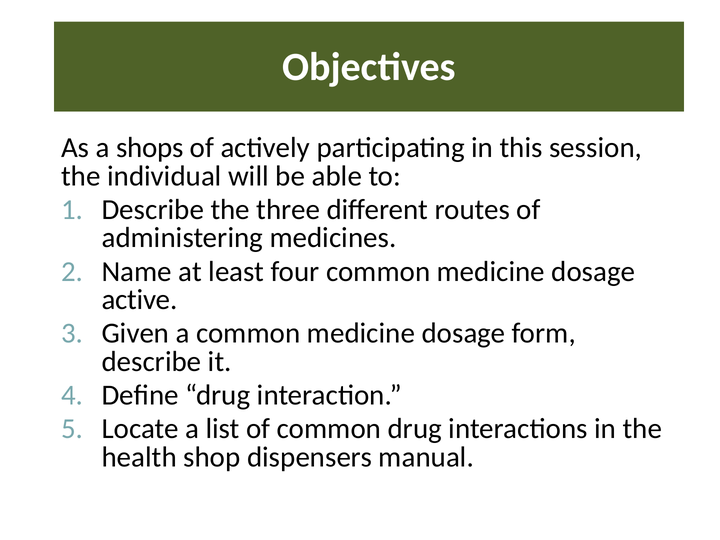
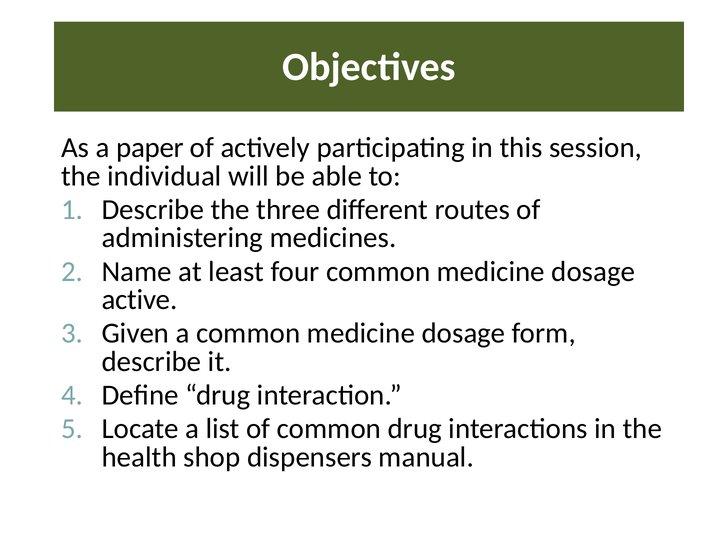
shops: shops -> paper (150, 148)
